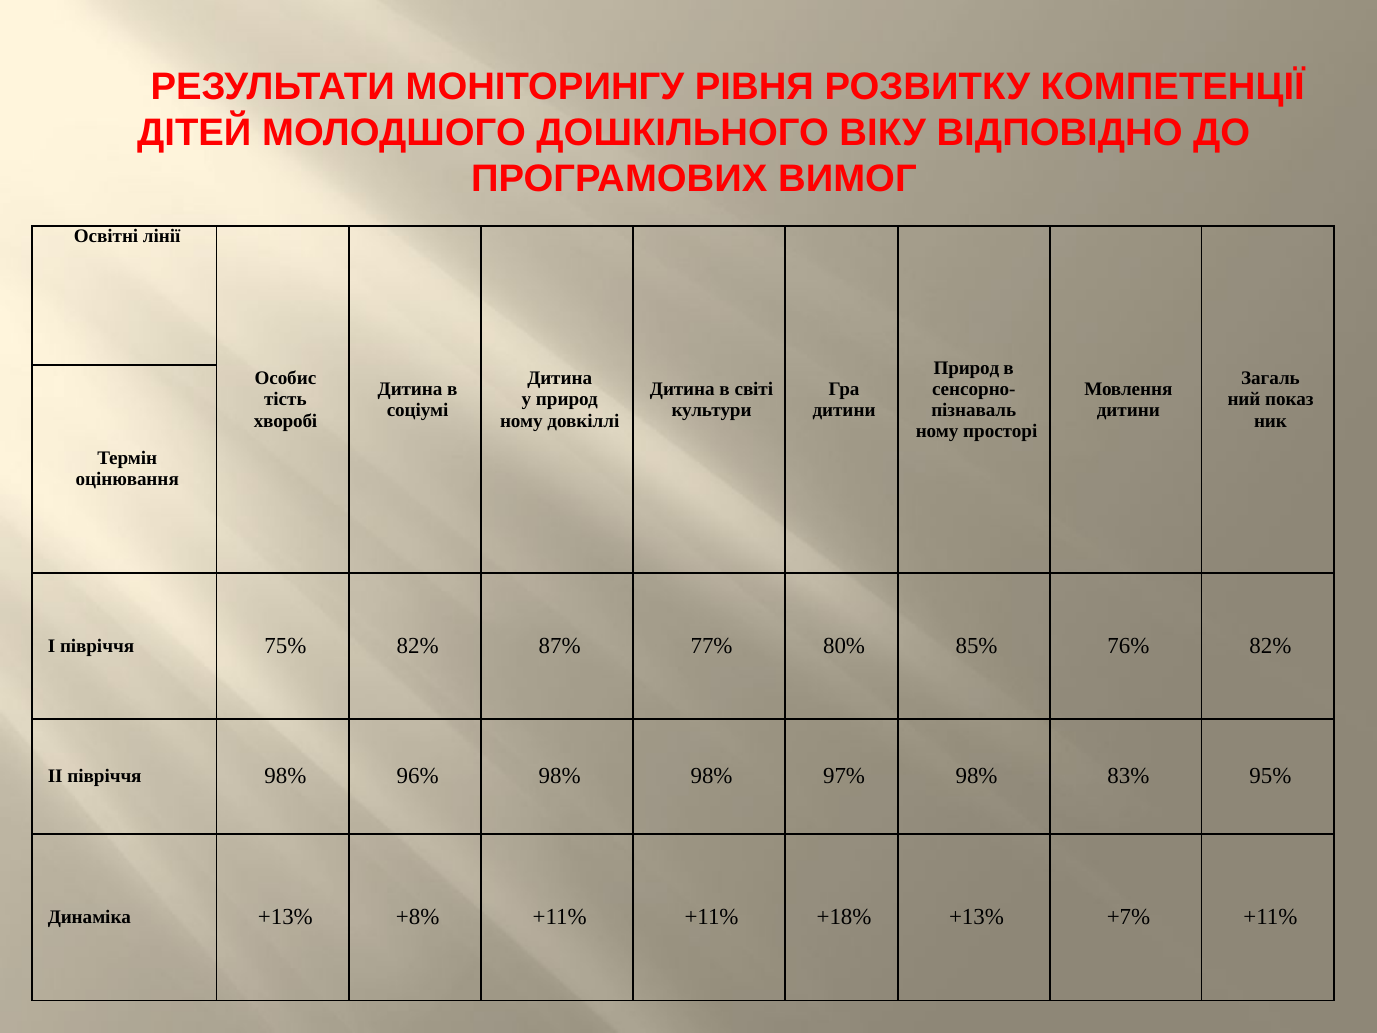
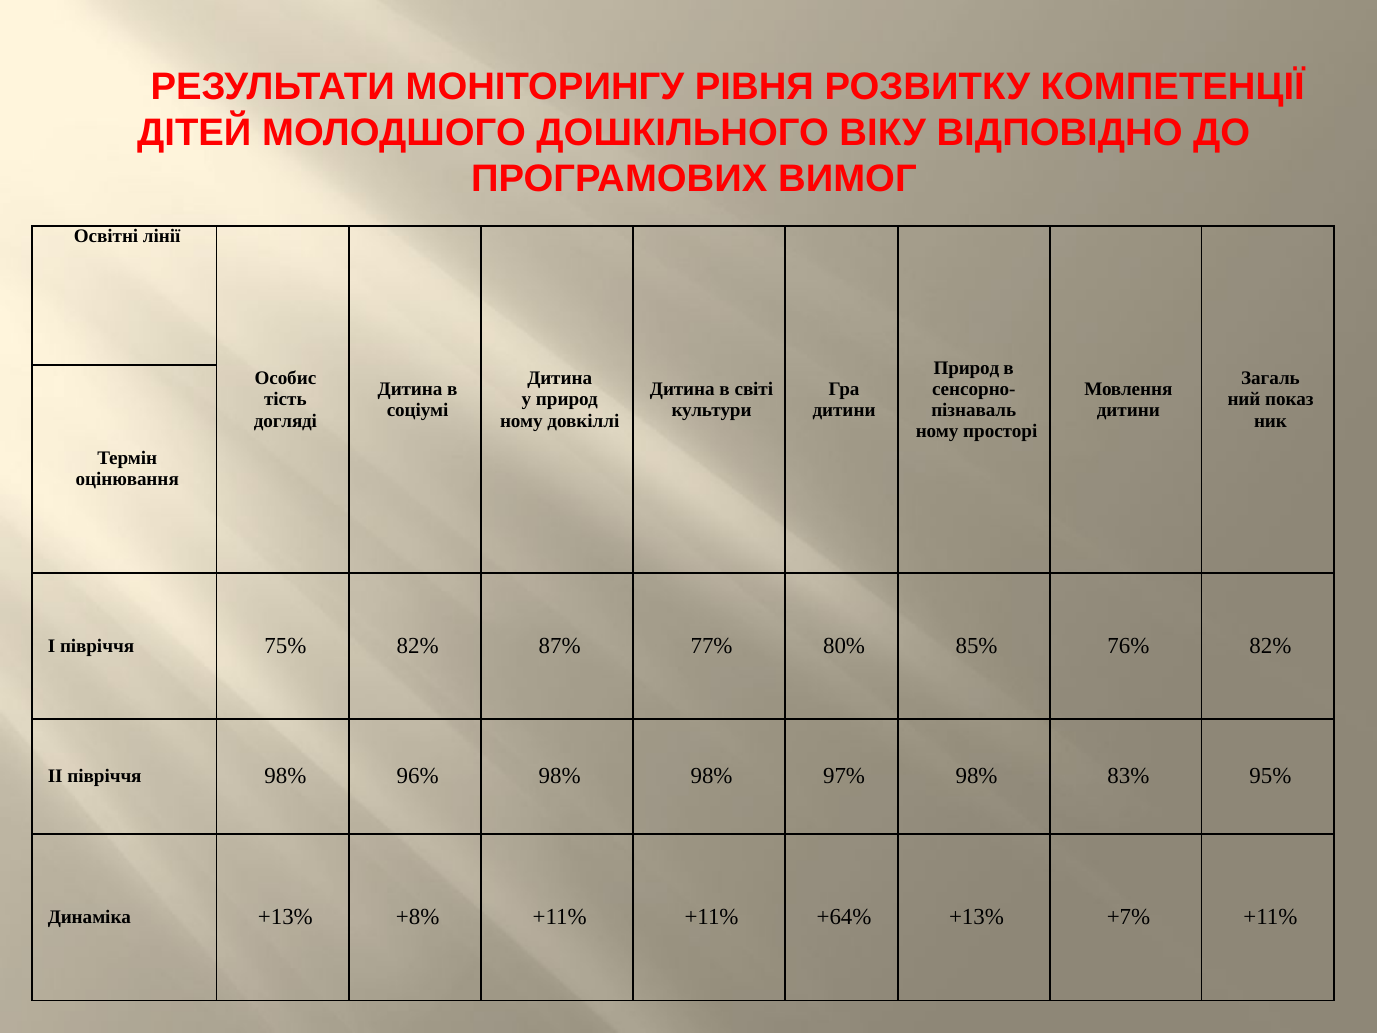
хворобі: хворобі -> догляді (286, 421)
+18%: +18% -> +64% (844, 917)
